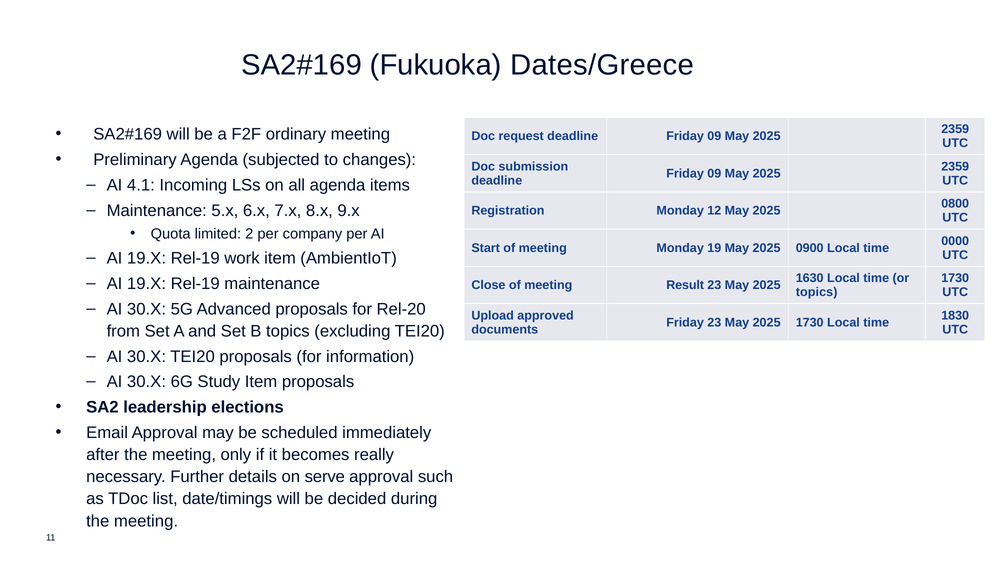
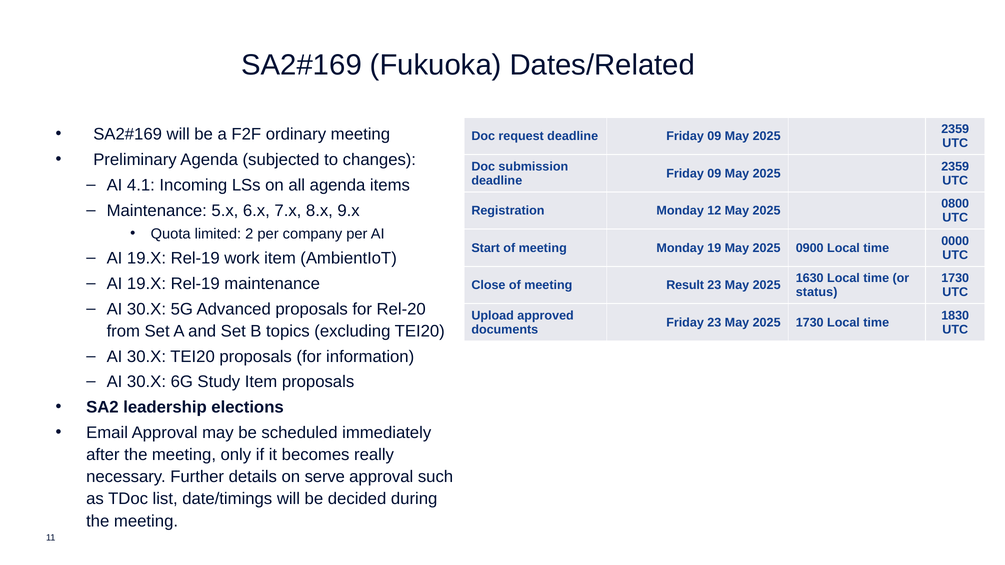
Dates/Greece: Dates/Greece -> Dates/Related (602, 65)
topics: topics -> status (817, 292)
